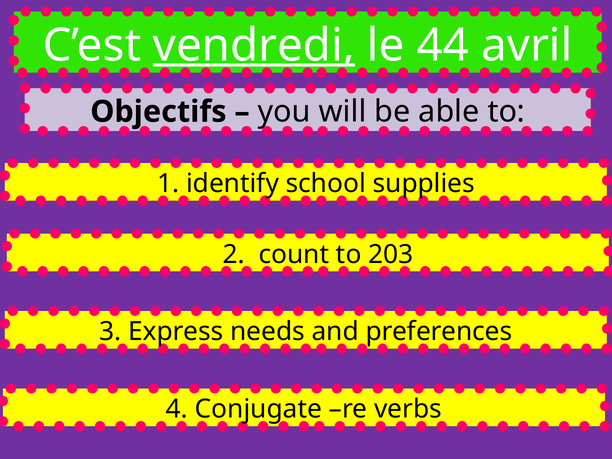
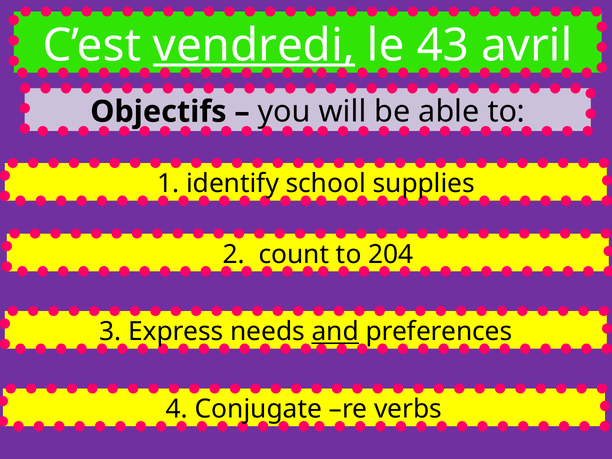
44: 44 -> 43 (443, 45)
203: 203 -> 204 (391, 254)
and underline: none -> present (335, 332)
